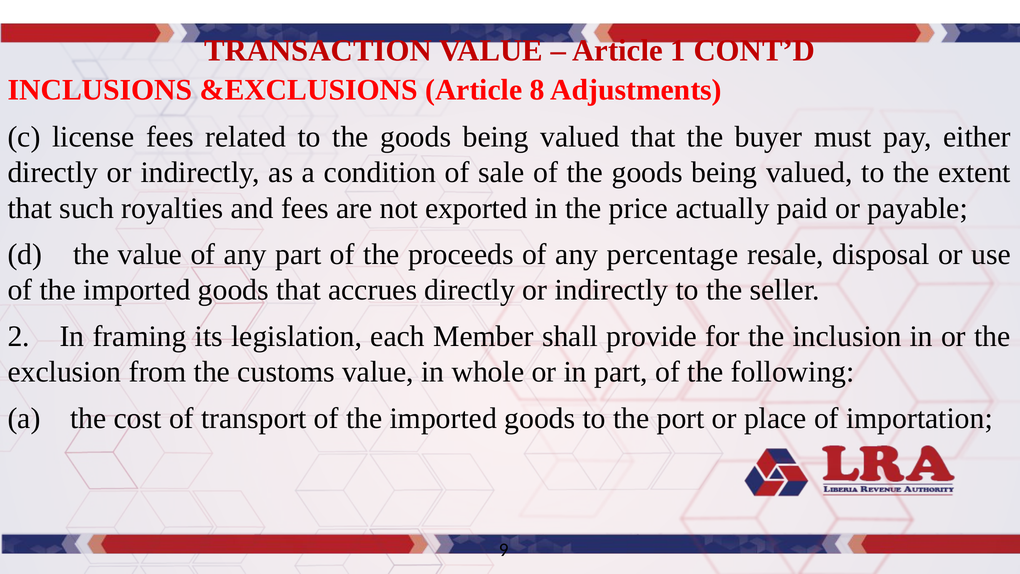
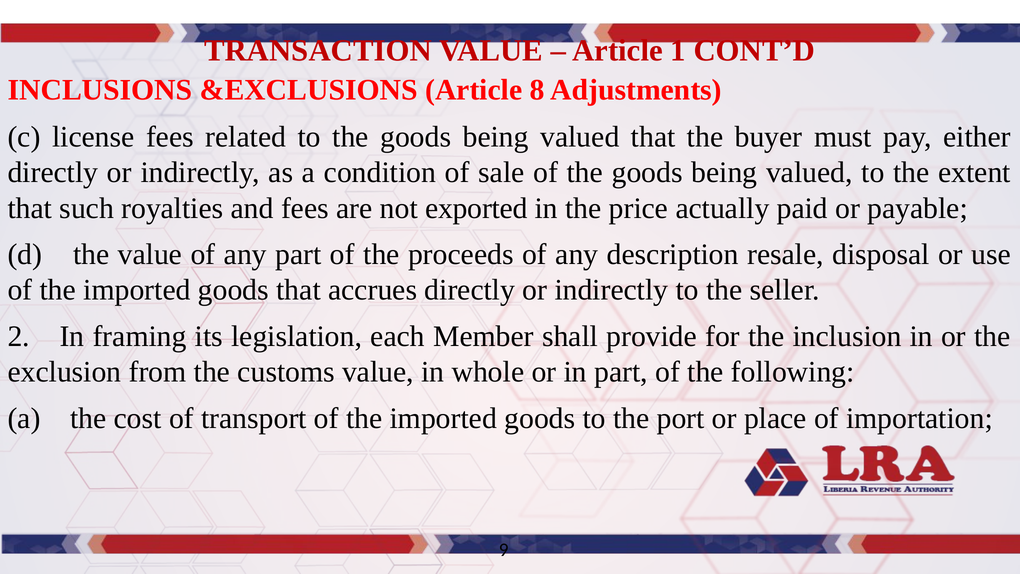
percentage: percentage -> description (673, 254)
